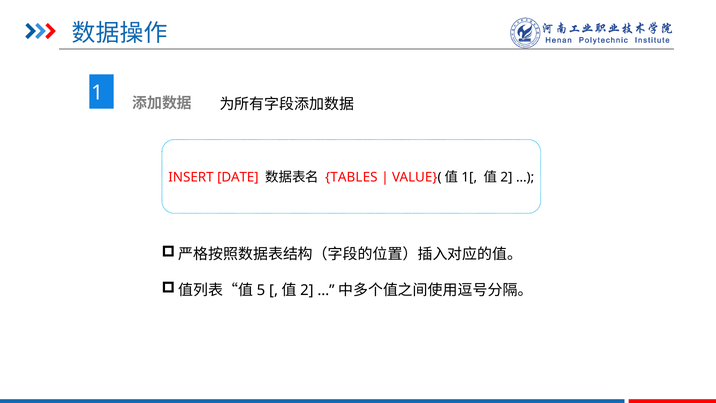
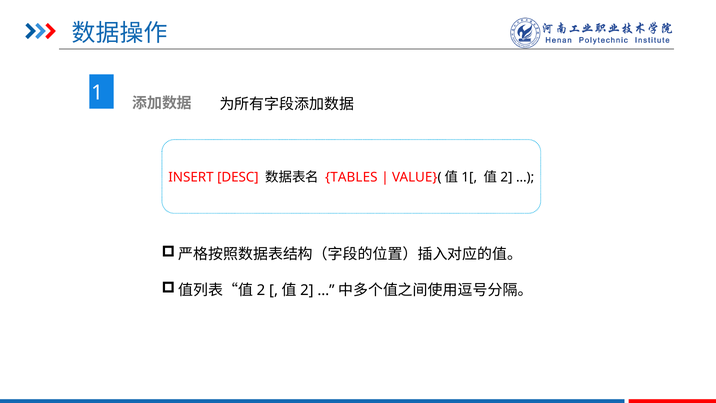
DATE: DATE -> DESC (238, 177)
5: 5 -> 2 (261, 290)
